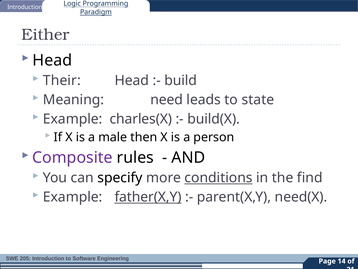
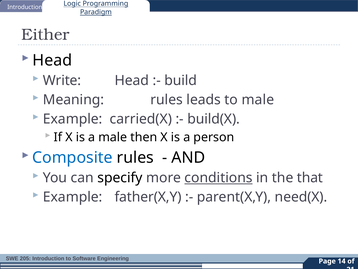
Their: Their -> Write (62, 80)
Meaning need: need -> rules (167, 100)
to state: state -> male (258, 100)
charles(X: charles(X -> carried(X (141, 119)
Composite colour: purple -> blue (72, 157)
find: find -> that (310, 178)
father(X,Y underline: present -> none (148, 197)
